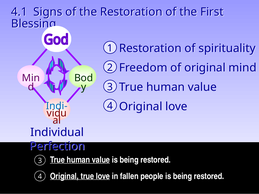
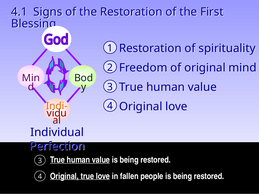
Indi- colour: blue -> orange (57, 106)
